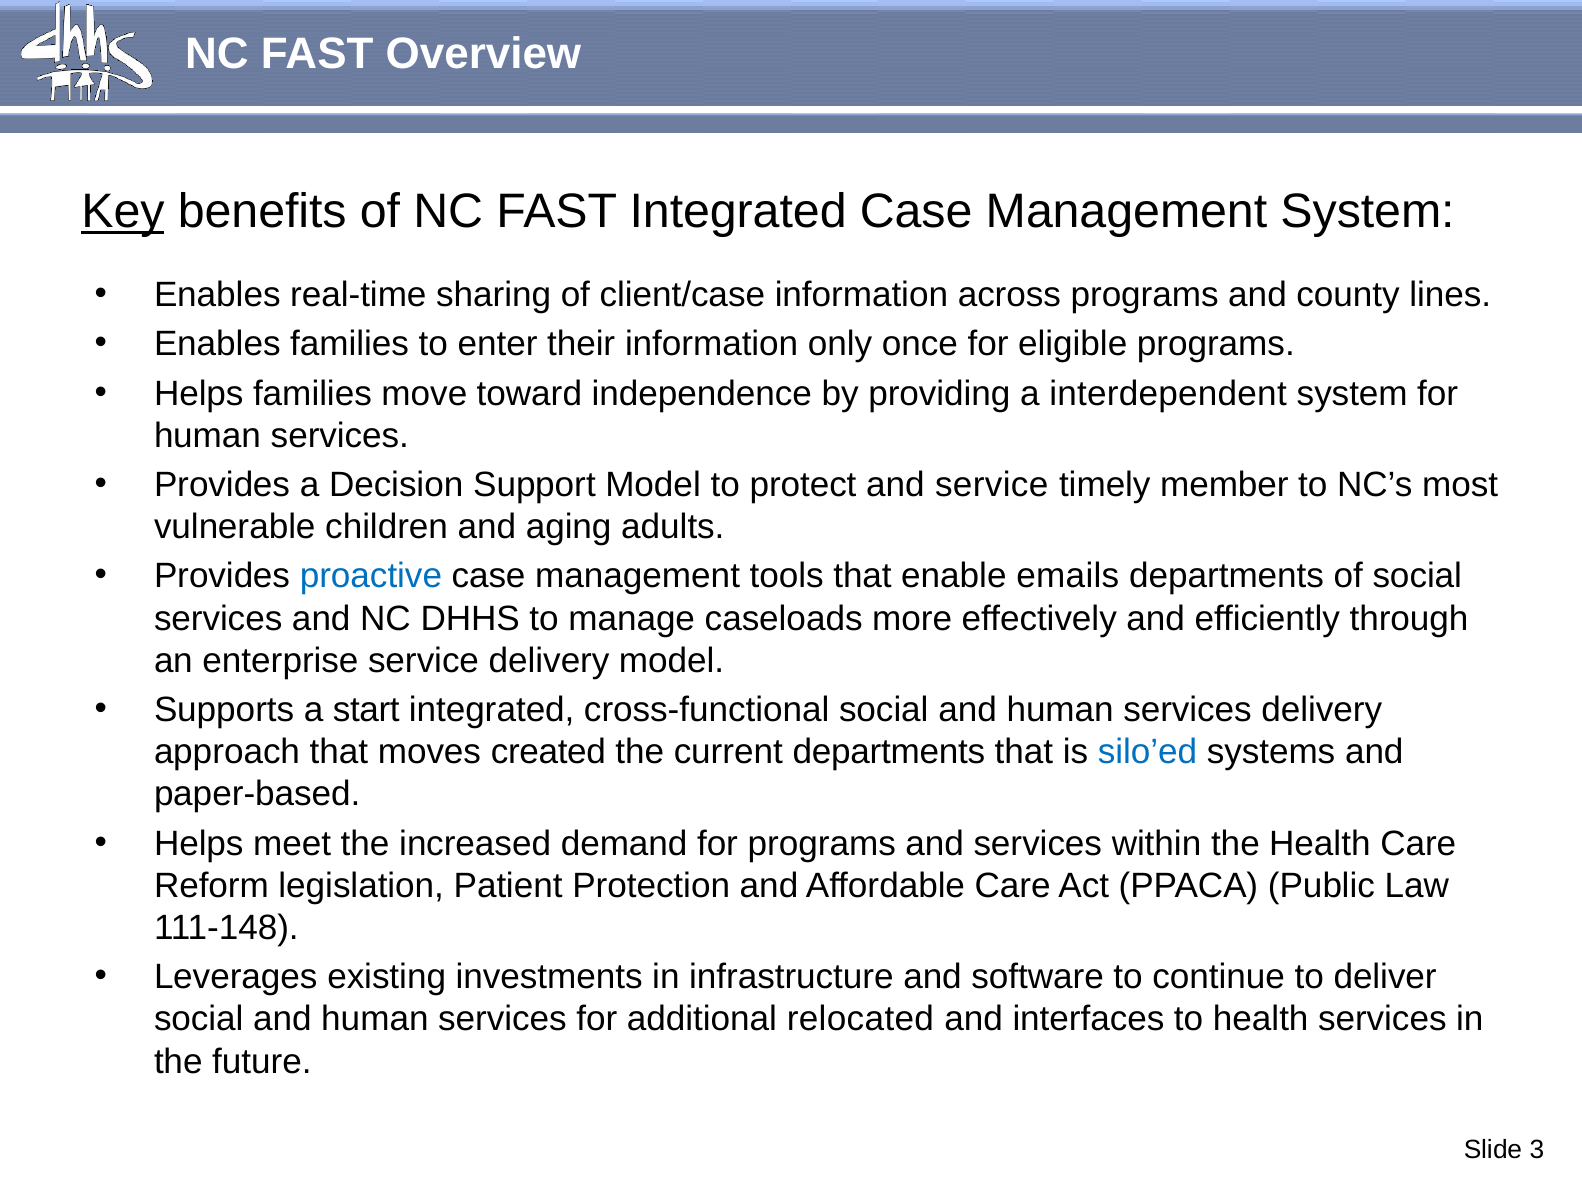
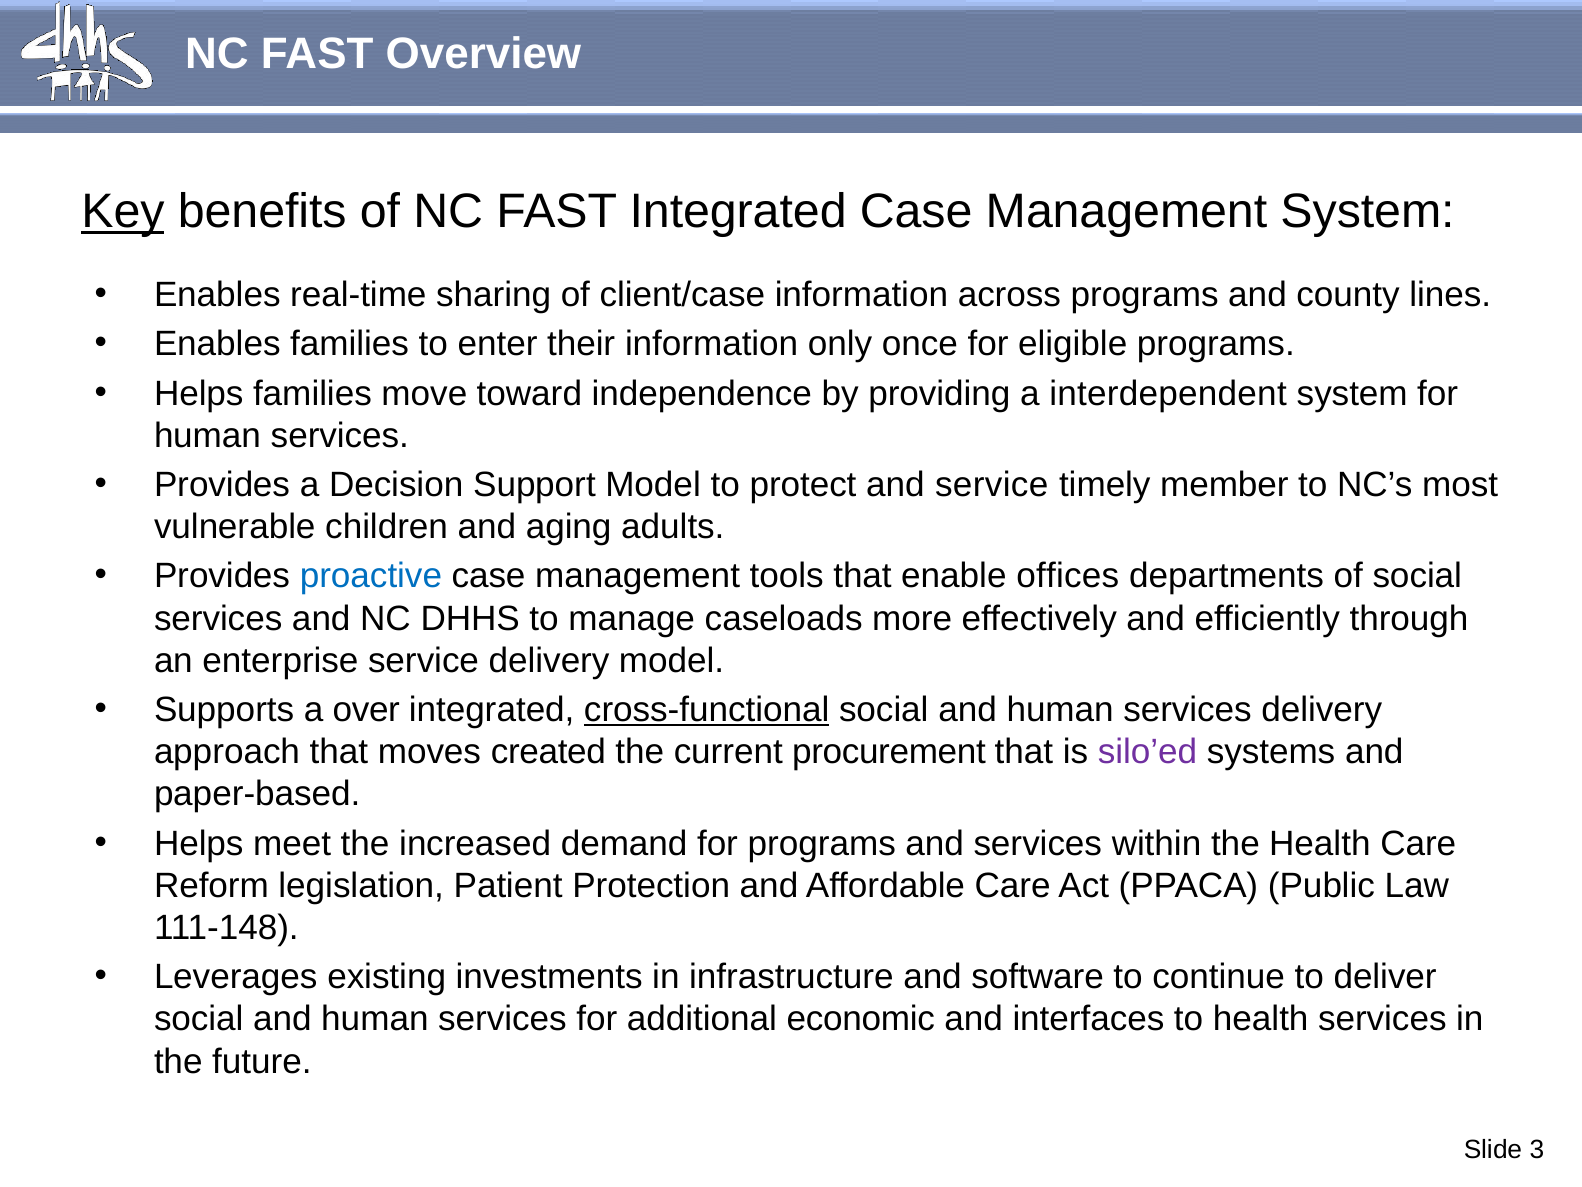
emails: emails -> offices (1068, 576)
start: start -> over (366, 710)
cross-functional underline: none -> present (707, 710)
current departments: departments -> procurement (889, 752)
silo’ed colour: blue -> purple (1148, 752)
relocated: relocated -> economic (861, 1019)
